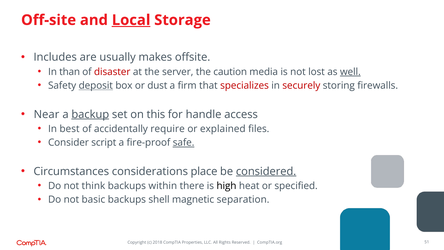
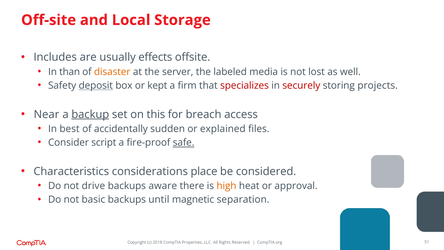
Local underline: present -> none (131, 20)
makes: makes -> effects (155, 57)
disaster colour: red -> orange (112, 72)
caution: caution -> labeled (230, 72)
well underline: present -> none (350, 72)
dust: dust -> kept (157, 86)
firewalls: firewalls -> projects (378, 86)
handle: handle -> breach (204, 114)
require: require -> sudden (168, 129)
Circumstances: Circumstances -> Characteristics (71, 171)
considered underline: present -> none (266, 171)
think: think -> drive (93, 186)
within: within -> aware (163, 186)
high colour: black -> orange (226, 186)
specified: specified -> approval (296, 186)
shell: shell -> until (159, 199)
